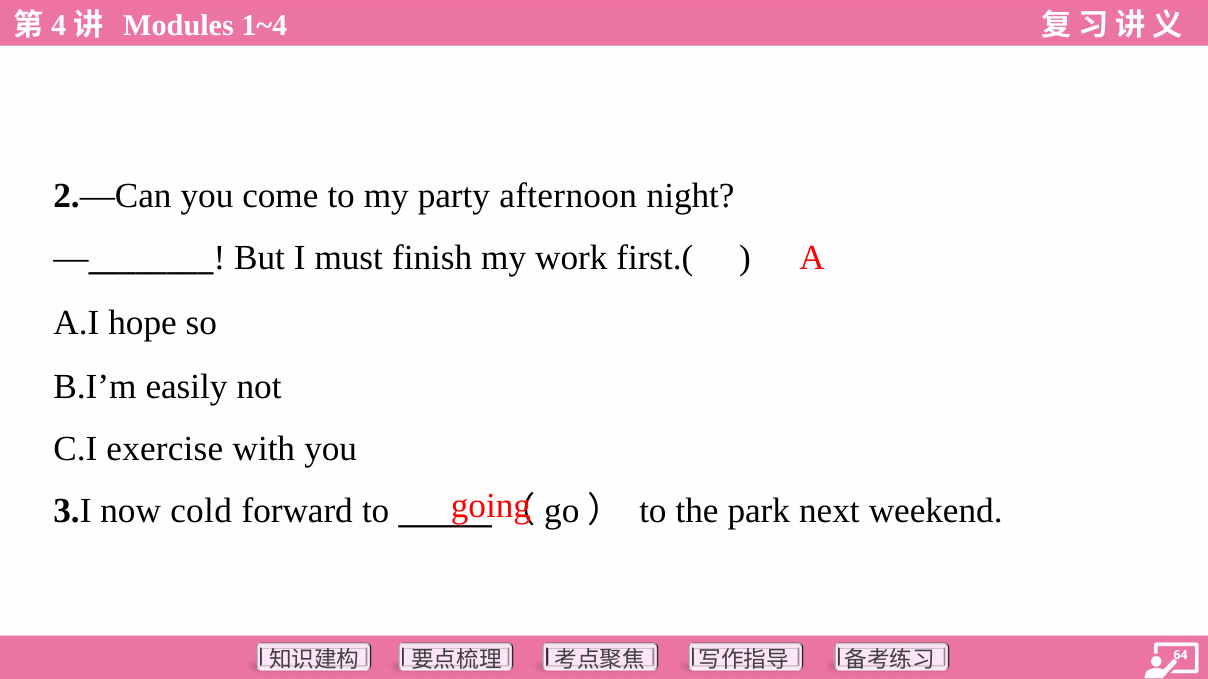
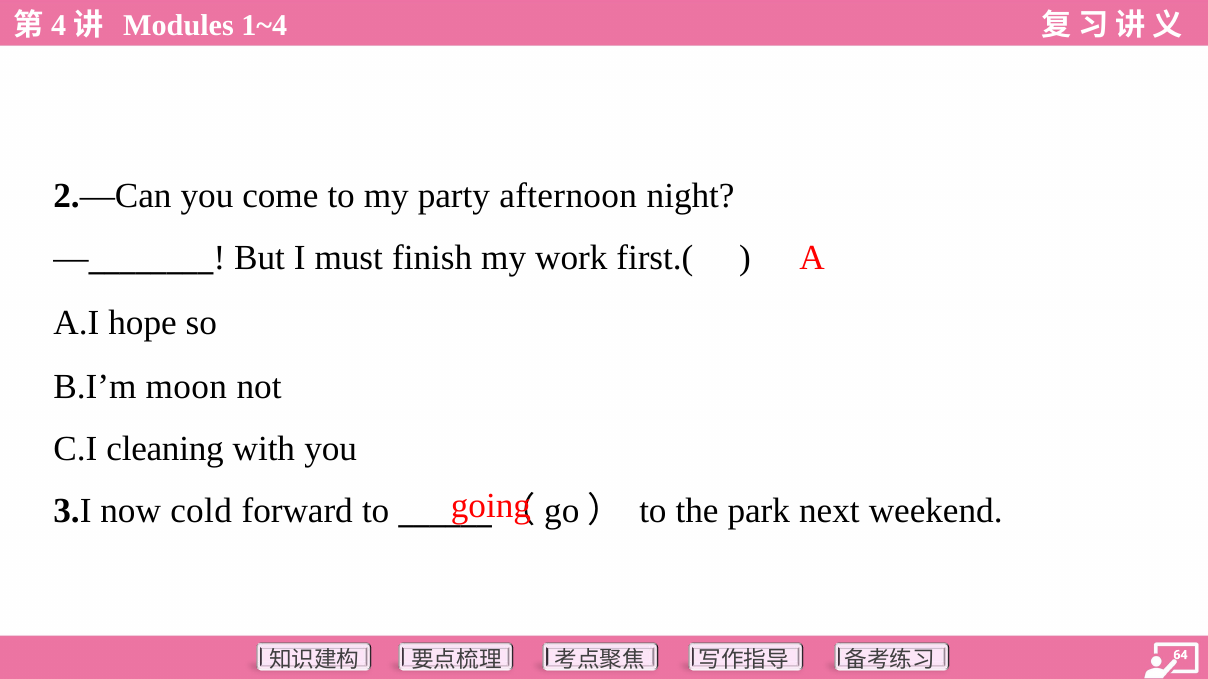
easily: easily -> moon (186, 387)
exercise: exercise -> cleaning (165, 449)
